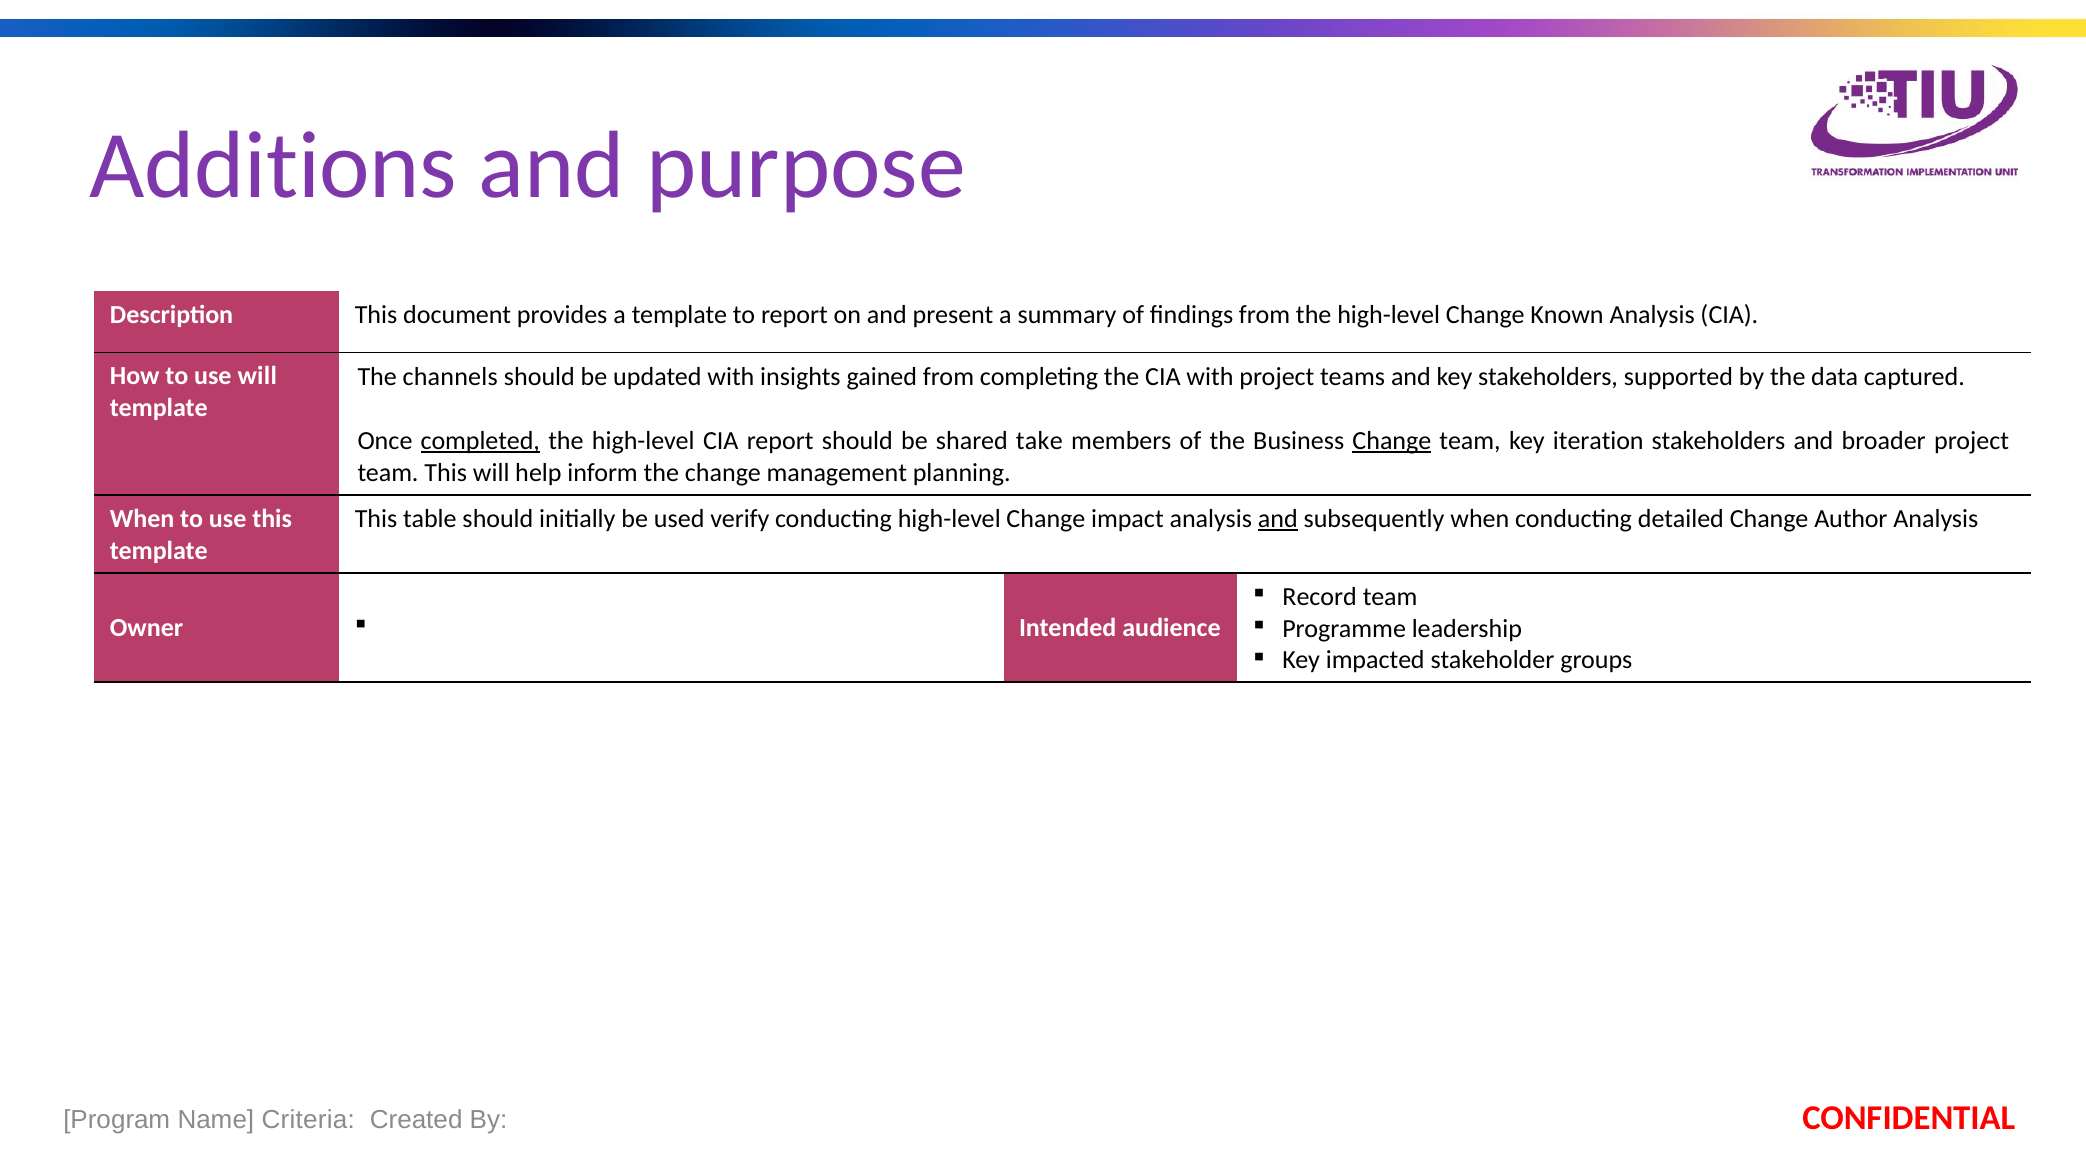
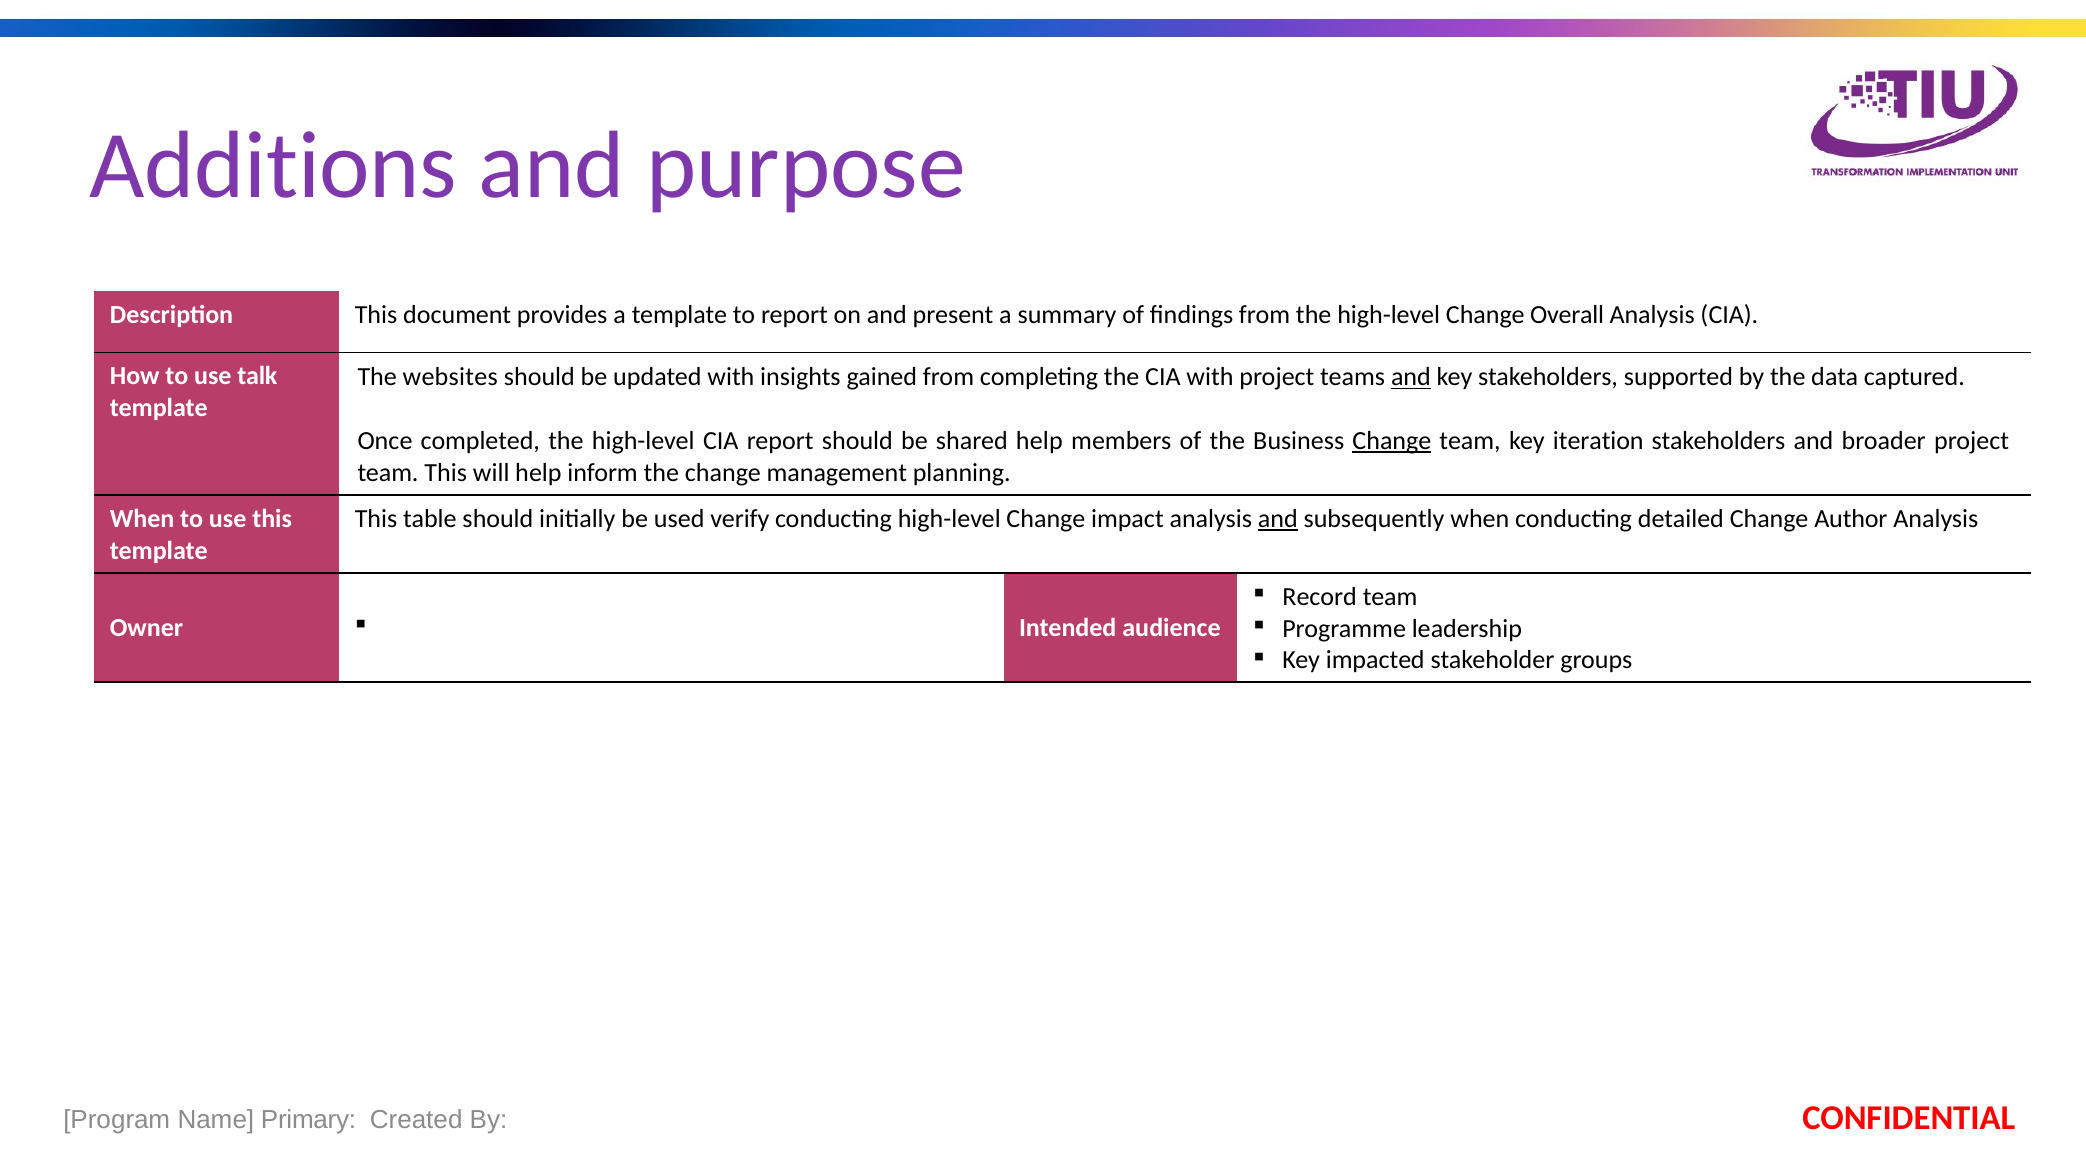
Known: Known -> Overall (1567, 315)
use will: will -> talk (257, 376)
channels: channels -> websites (450, 377)
and underline: none -> present (1411, 377)
completed underline: present -> none (480, 441)
shared take: take -> help (1039, 441)
Criteria: Criteria -> Primary (309, 1121)
